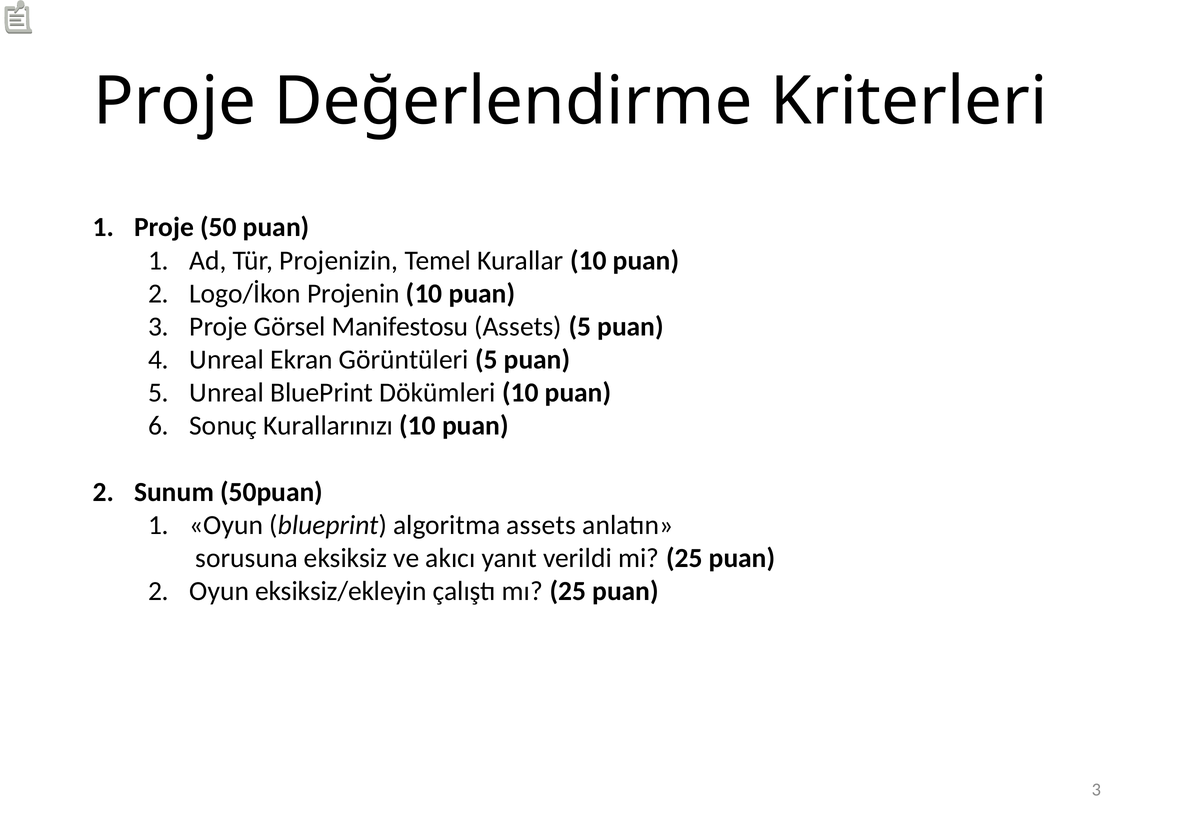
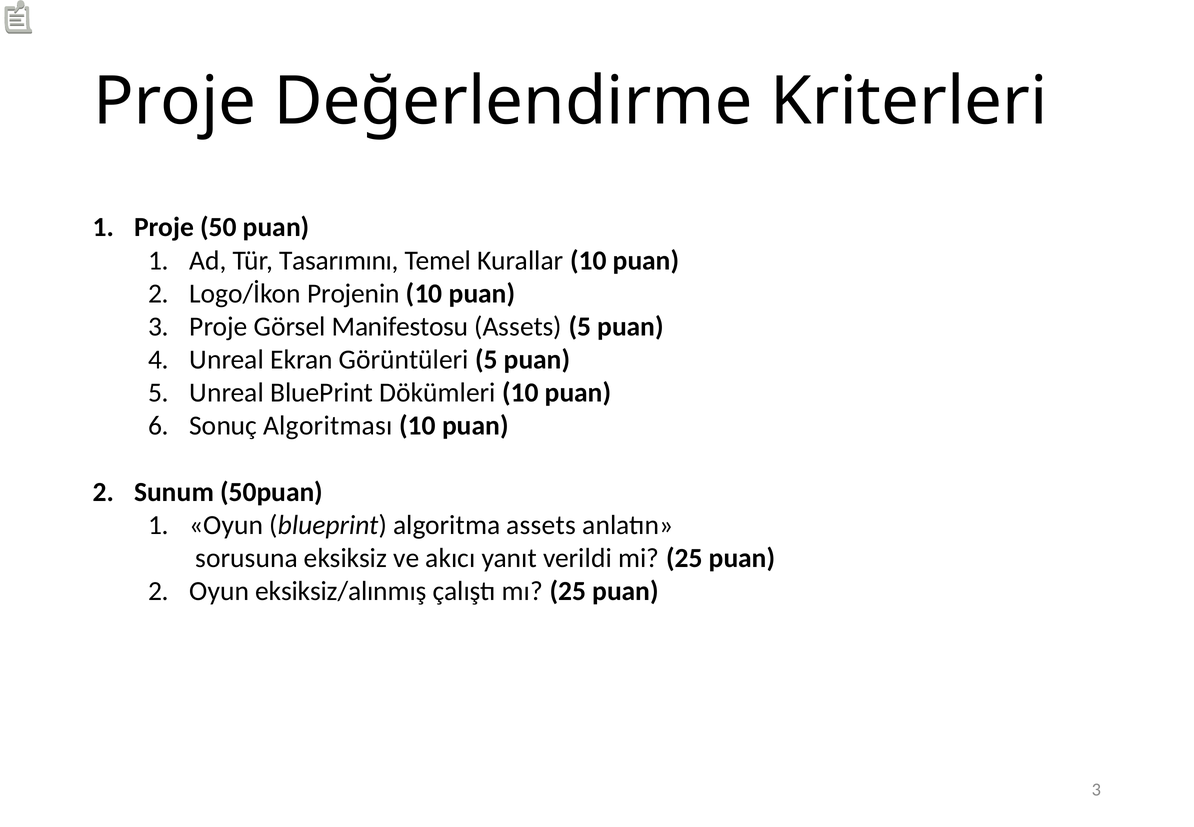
Projenizin: Projenizin -> Tasarımını (339, 260)
Kurallarınızı: Kurallarınızı -> Algoritması (328, 426)
eksiksiz/ekleyin: eksiksiz/ekleyin -> eksiksiz/alınmış (341, 591)
